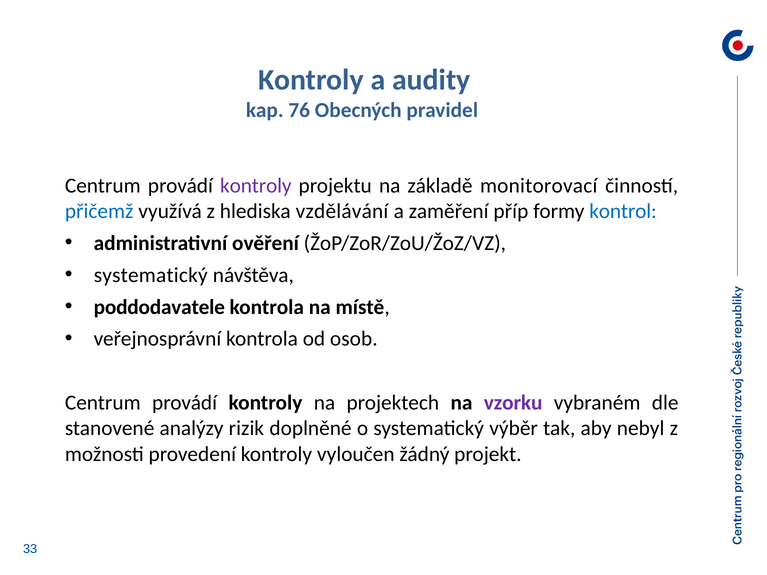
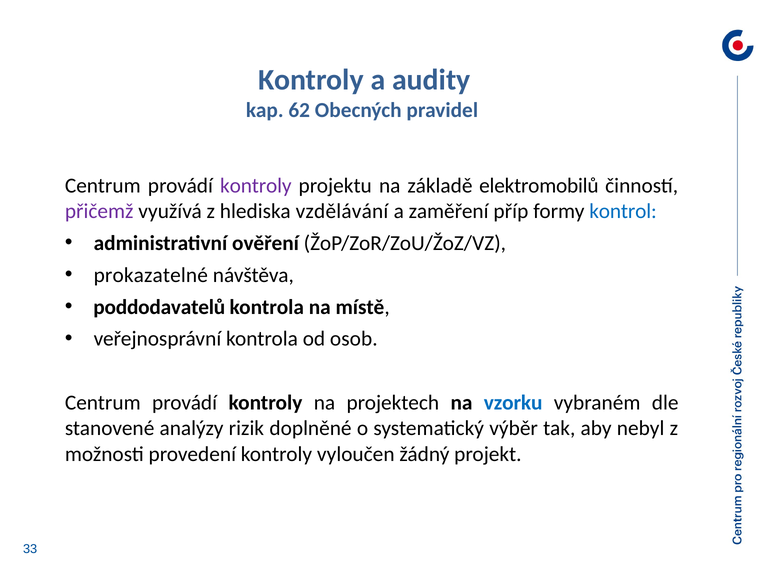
76: 76 -> 62 (299, 110)
monitorovací: monitorovací -> elektromobilů (539, 186)
přičemž colour: blue -> purple (99, 211)
systematický: systematický -> prokazatelné (151, 275)
poddodavatele: poddodavatele -> poddodavatelů (159, 307)
vzorku colour: purple -> blue (513, 403)
